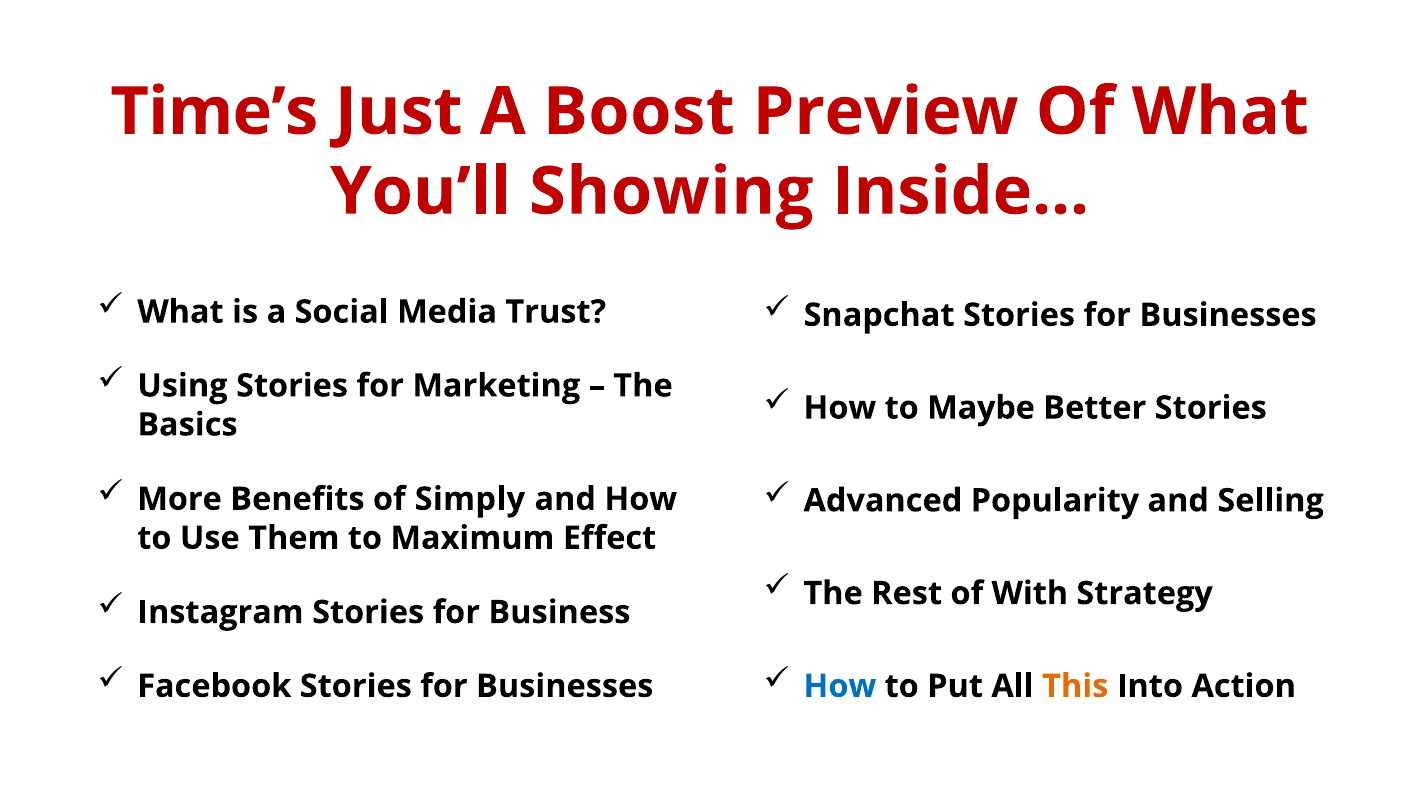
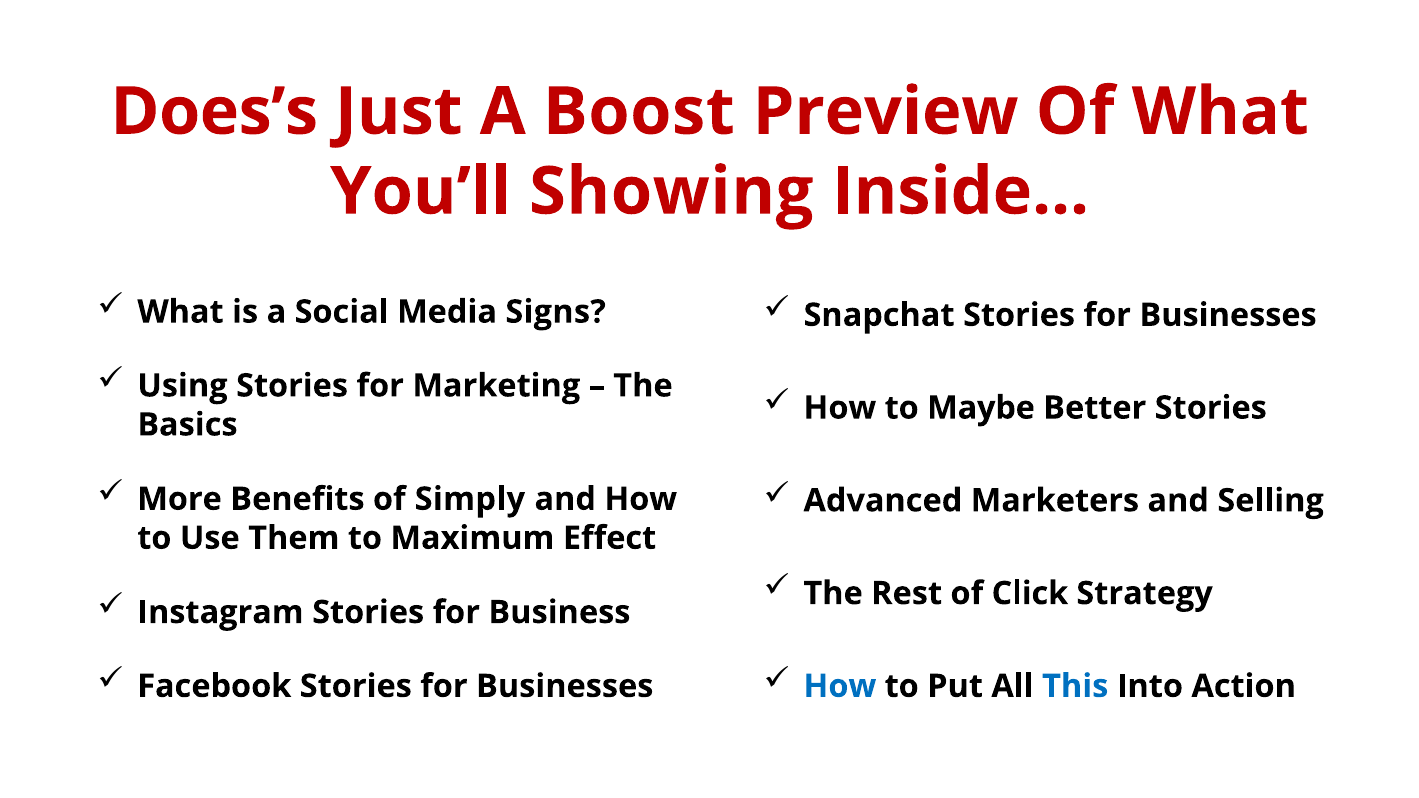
Time’s: Time’s -> Does’s (214, 112)
Trust: Trust -> Signs (556, 312)
Popularity: Popularity -> Marketers (1055, 501)
With: With -> Click (1030, 594)
This colour: orange -> blue (1075, 686)
